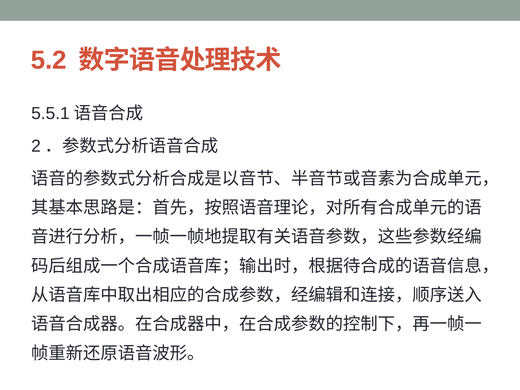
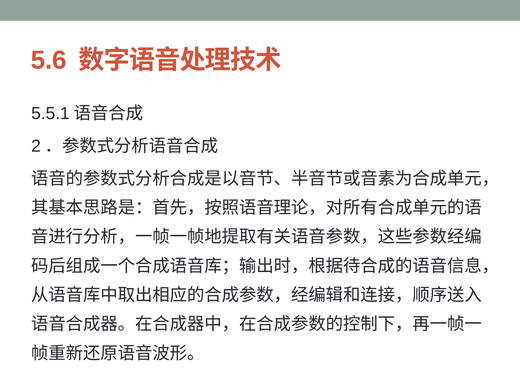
5.2: 5.2 -> 5.6 (49, 60)
